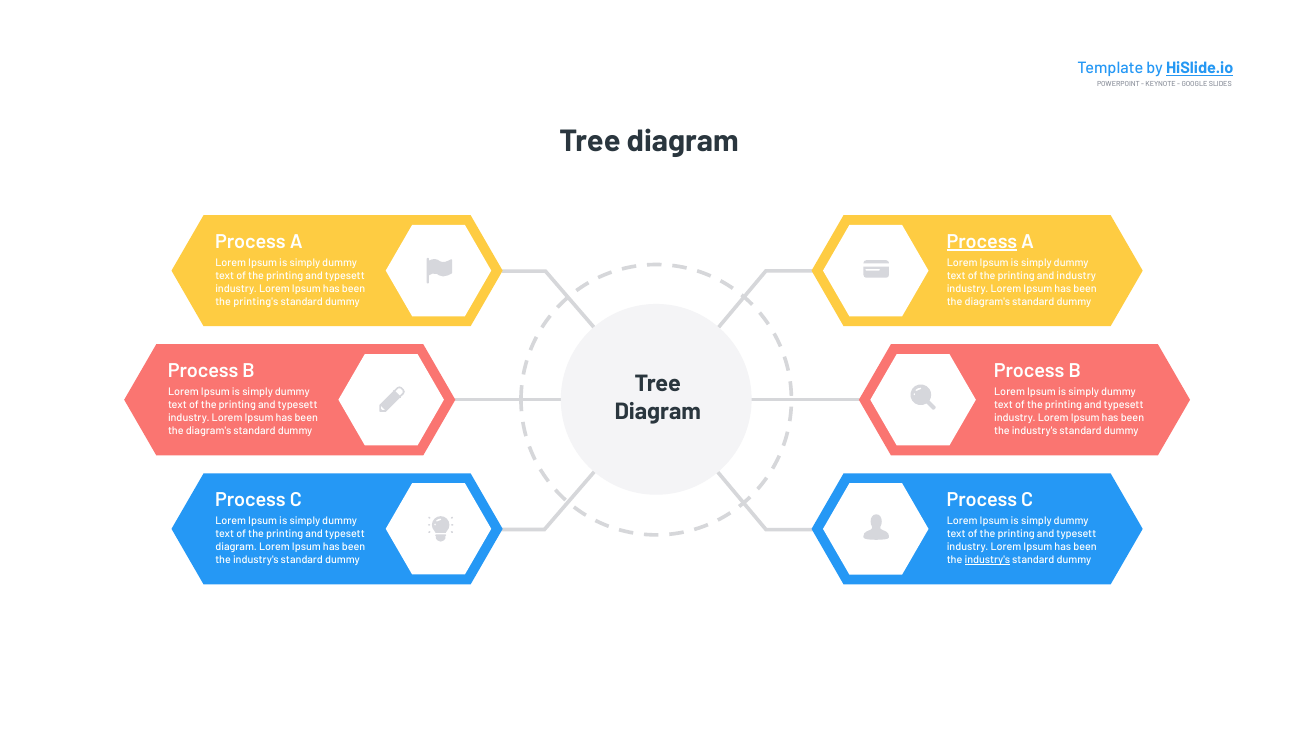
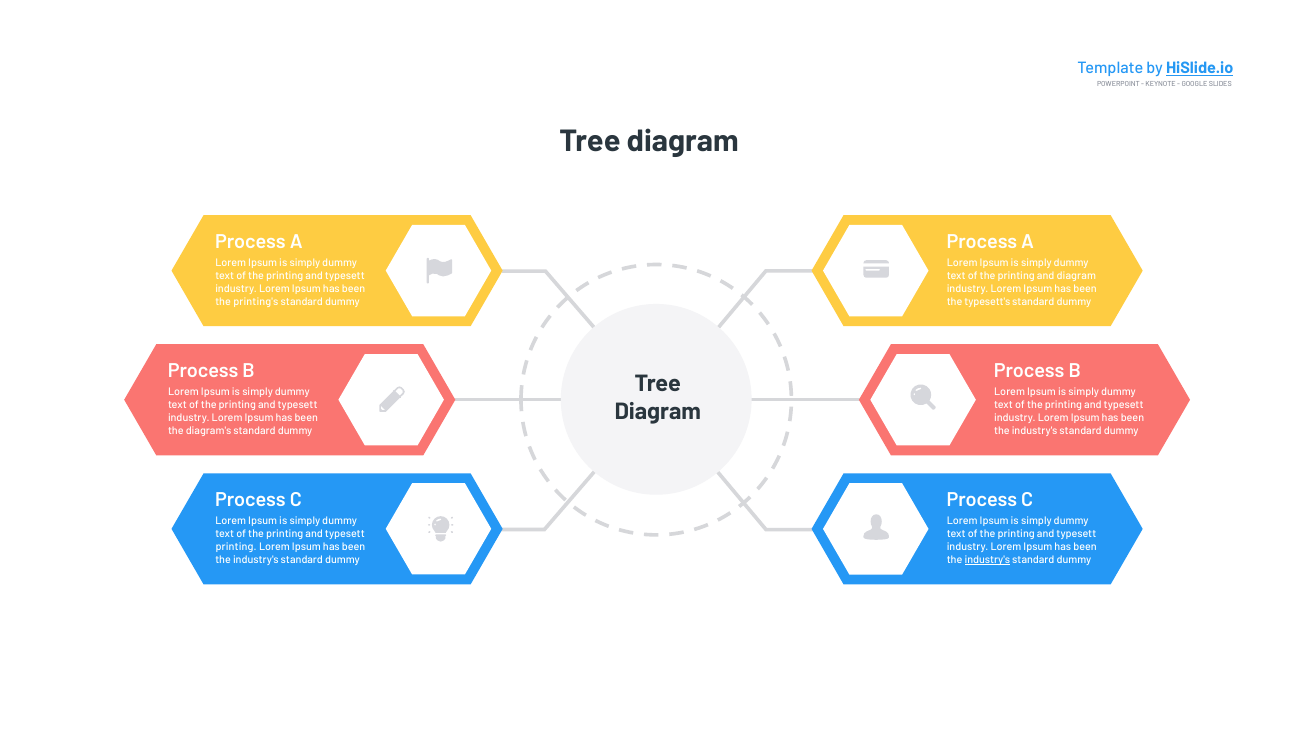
Process underline: present -> none (982, 242)
and industry: industry -> diagram (1076, 276)
diagram's: diagram's -> typesett's (987, 302)
diagram: diagram -> printing (236, 547)
